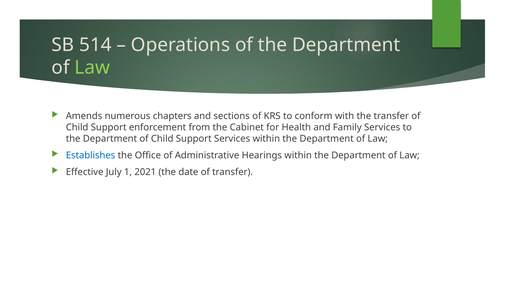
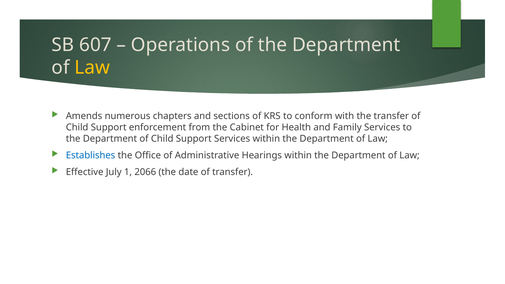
514: 514 -> 607 (95, 45)
Law colour: light green -> yellow (92, 68)
2021: 2021 -> 2066 (145, 172)
